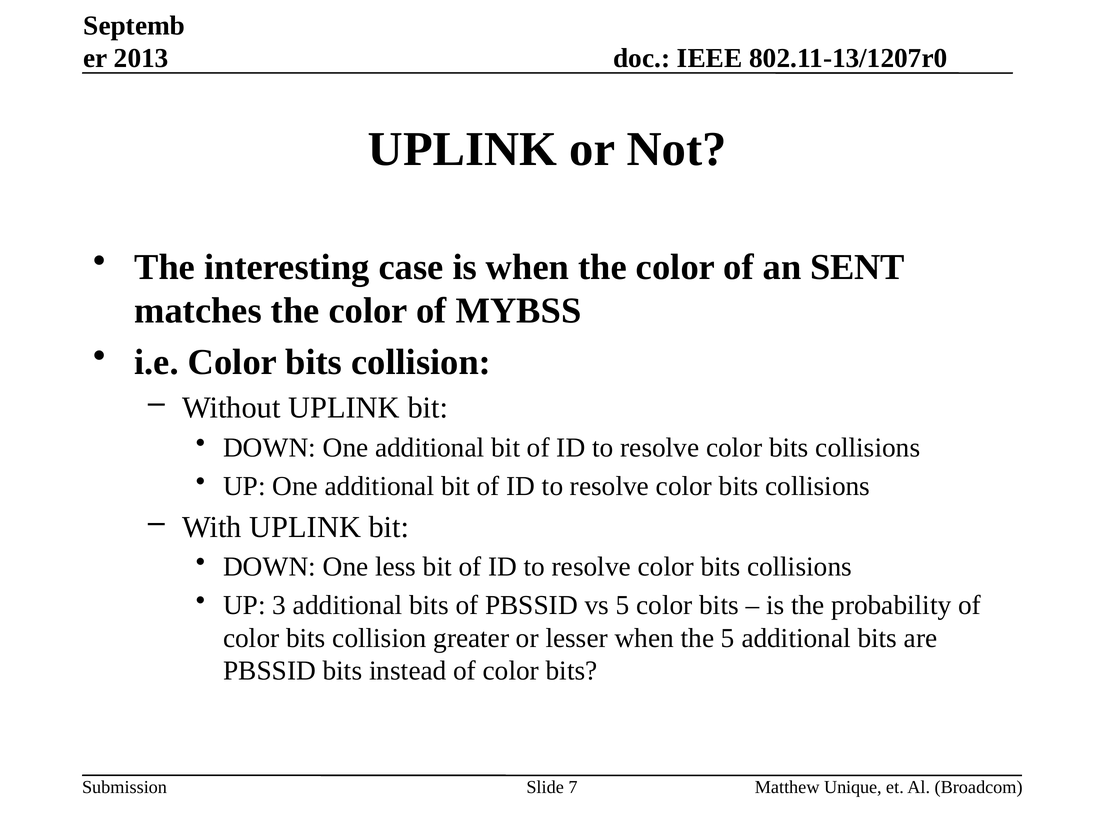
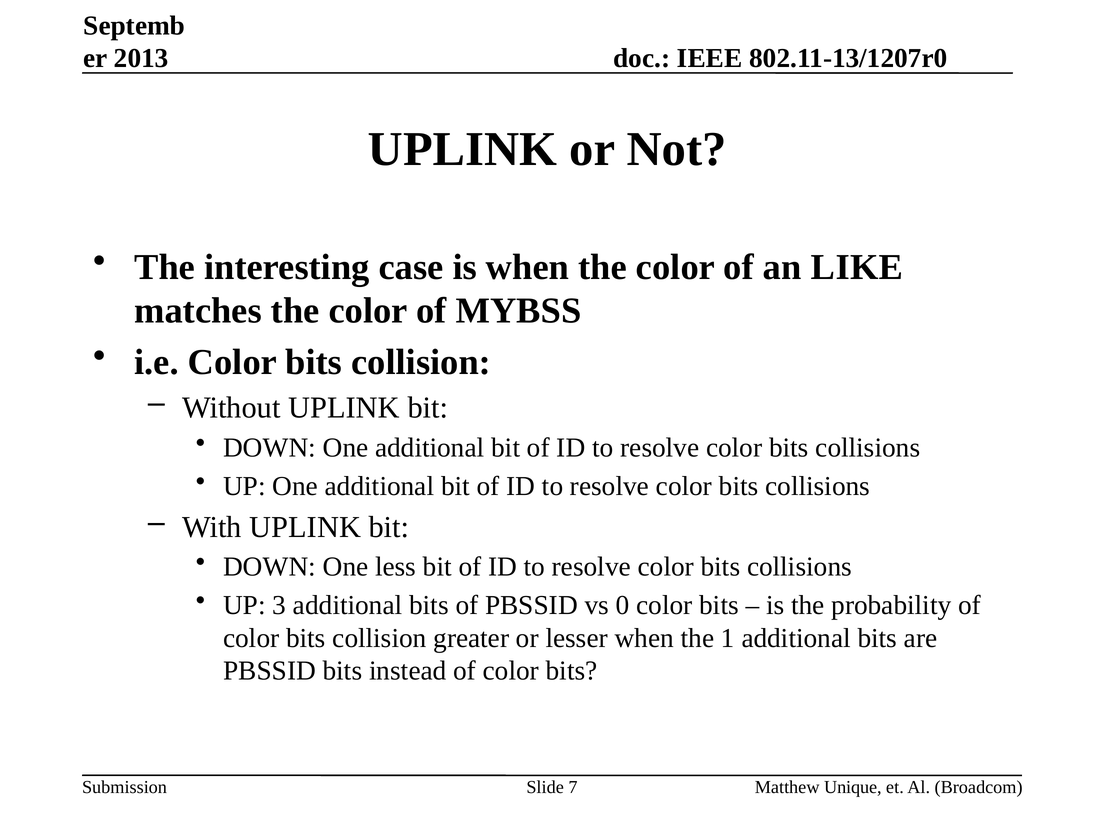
SENT: SENT -> LIKE (857, 267)
vs 5: 5 -> 0 (623, 605)
the 5: 5 -> 1 (728, 638)
